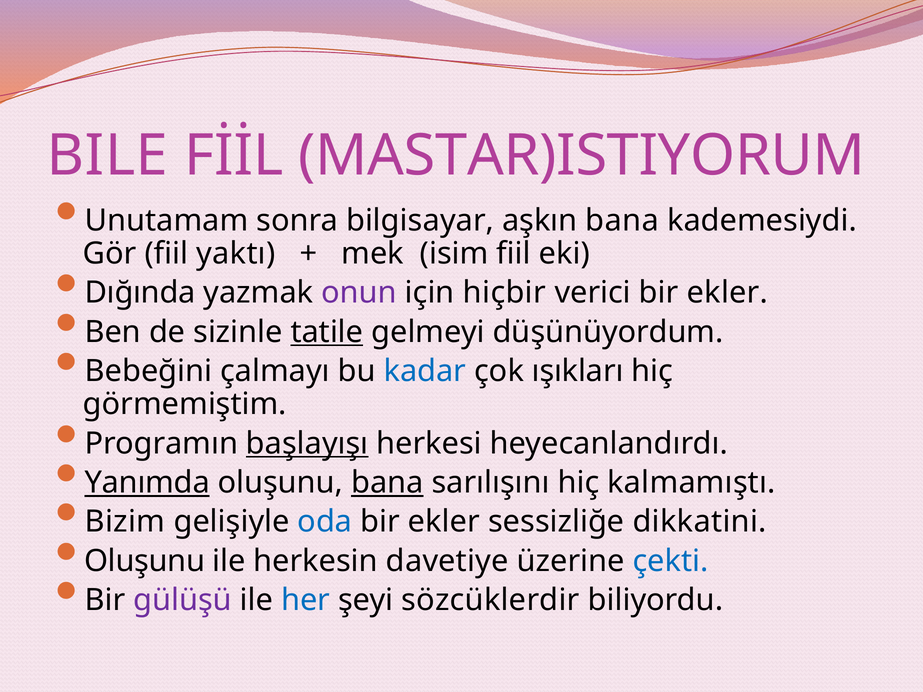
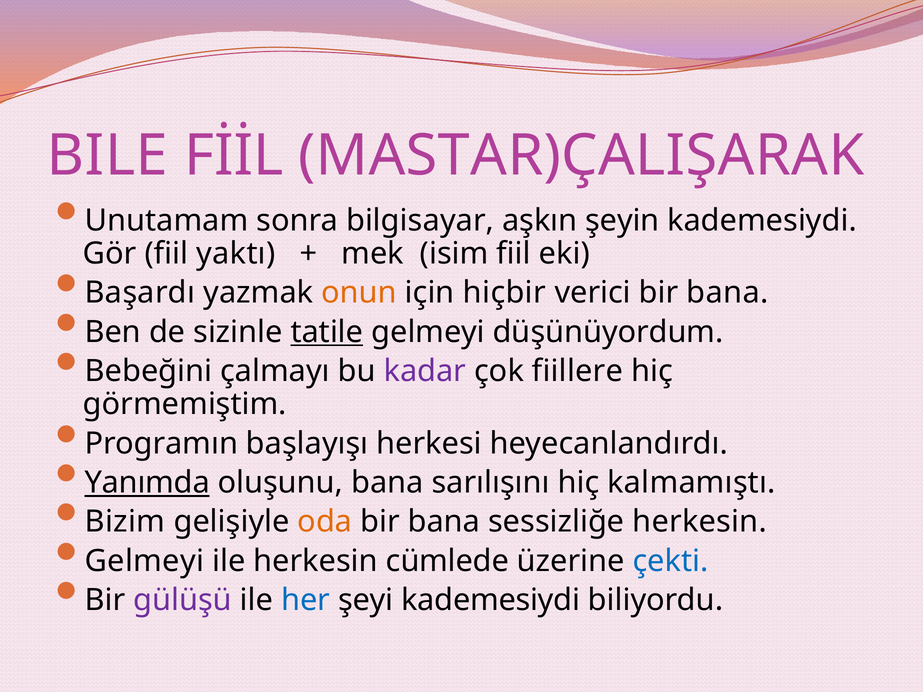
MASTAR)ISTIYORUM: MASTAR)ISTIYORUM -> MASTAR)ÇALIŞARAK (581, 156)
aşkın bana: bana -> şeyin (622, 221)
Dığında: Dığında -> Başardı (140, 293)
onun colour: purple -> orange (359, 293)
verici bir ekler: ekler -> bana (727, 293)
kadar colour: blue -> purple (425, 371)
ışıkları: ışıkları -> fiillere (578, 371)
başlayışı underline: present -> none (307, 444)
bana underline: present -> none (387, 483)
oda colour: blue -> orange (325, 522)
ekler: ekler -> bana (444, 522)
sessizliğe dikkatini: dikkatini -> herkesin (700, 522)
Oluşunu: Oluşunu -> Gelmeyi (144, 561)
davetiye: davetiye -> cümlede (447, 561)
şeyi sözcüklerdir: sözcüklerdir -> kademesiydi (491, 600)
